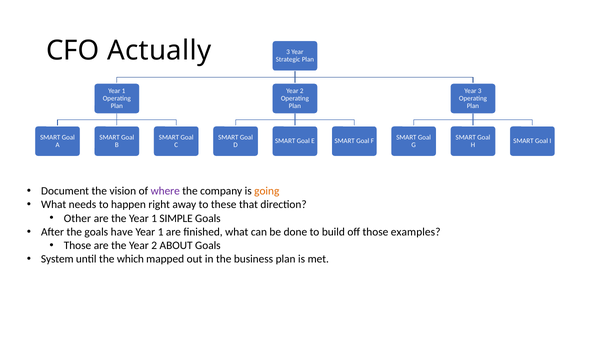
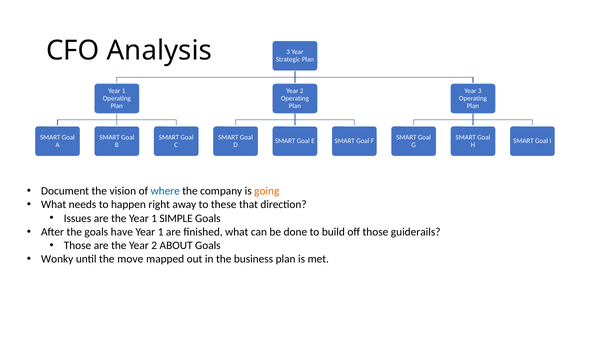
Actually: Actually -> Analysis (159, 51)
where colour: purple -> blue (165, 191)
Other: Other -> Issues (78, 218)
examples: examples -> guiderails (416, 232)
System: System -> Wonky (57, 259)
which: which -> move (130, 259)
